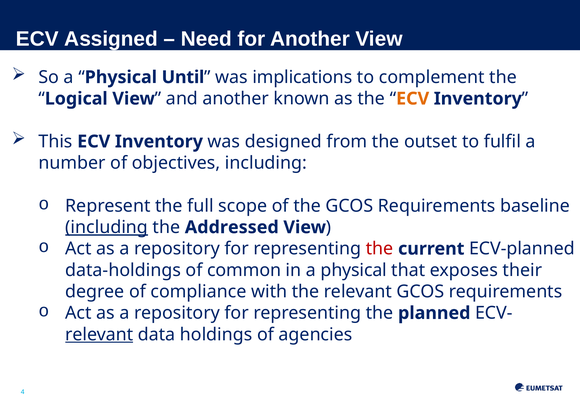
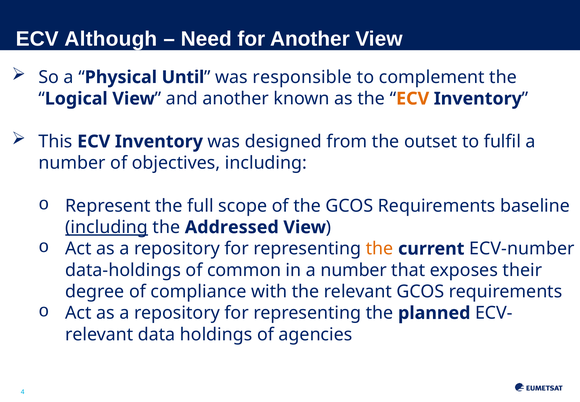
Assigned: Assigned -> Although (111, 39)
implications: implications -> responsible (302, 77)
the colour: red -> orange (380, 248)
ECV-planned: ECV-planned -> ECV-number (522, 248)
in a physical: physical -> number (354, 270)
relevant underline: present -> none (99, 334)
